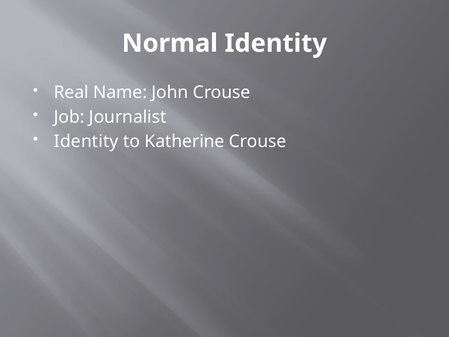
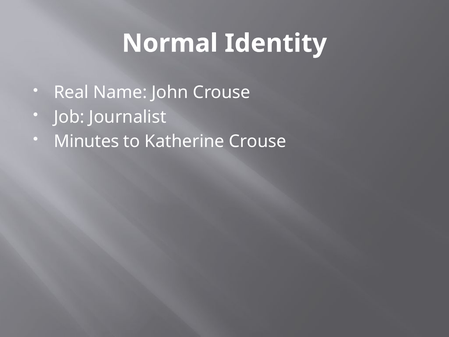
Identity: Identity -> Minutes (86, 141)
